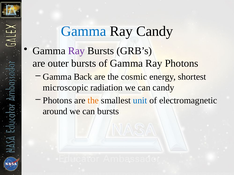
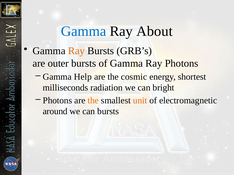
Ray Candy: Candy -> About (155, 31)
Ray colour: purple -> orange (76, 51)
Back: Back -> Help (83, 77)
microscopic: microscopic -> milliseconds (65, 88)
can candy: candy -> bright (163, 88)
unit colour: blue -> orange (140, 101)
